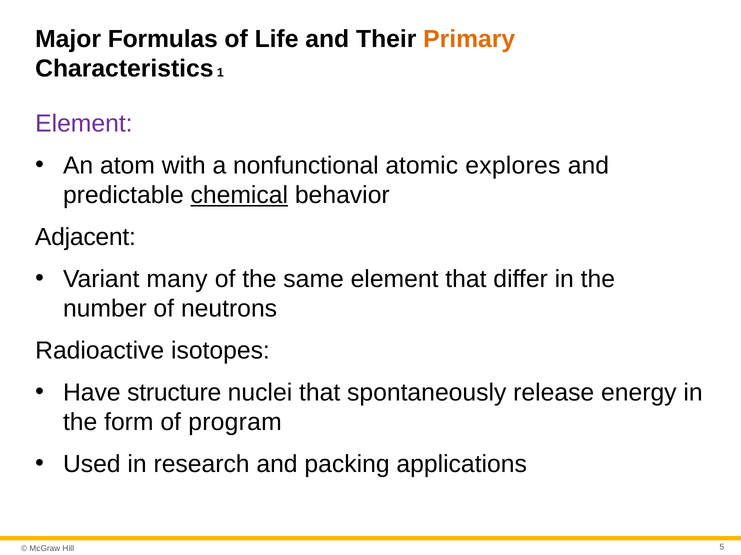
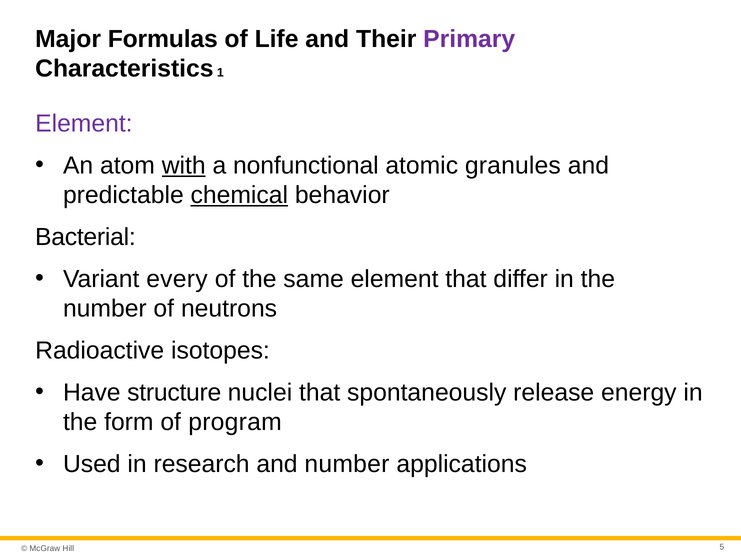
Primary colour: orange -> purple (469, 39)
with underline: none -> present (184, 166)
explores: explores -> granules (513, 166)
Adjacent: Adjacent -> Bacterial (85, 237)
many: many -> every (177, 279)
and packing: packing -> number (347, 465)
